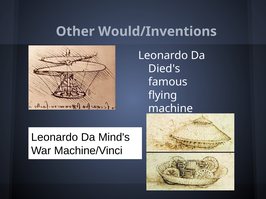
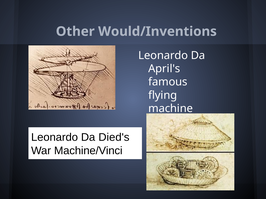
Died's: Died's -> April's (164, 69)
Mind's: Mind's -> Died's (114, 138)
